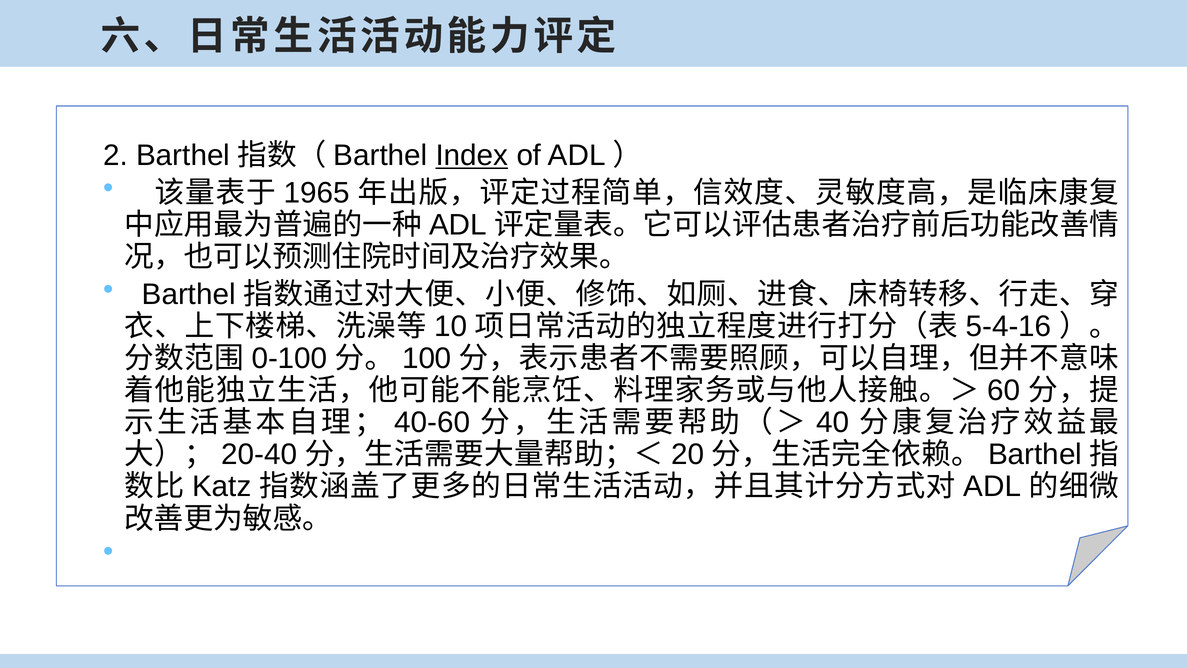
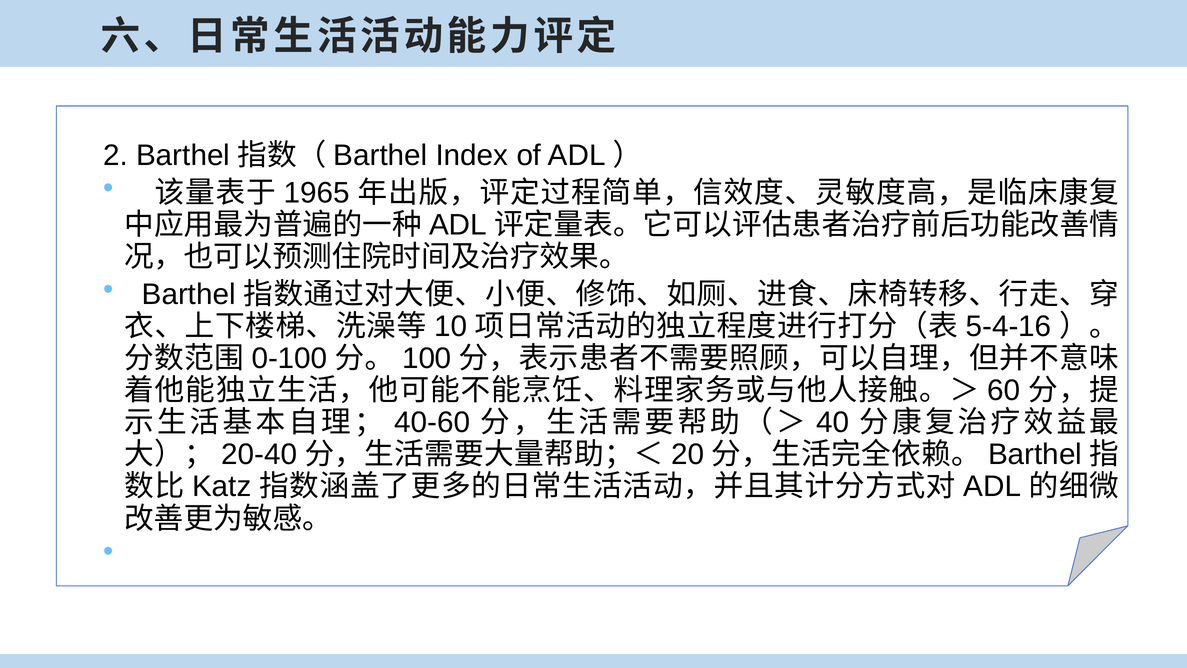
Index underline: present -> none (472, 155)
